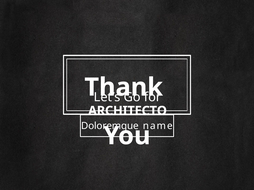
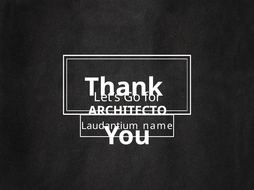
Doloremque: Doloremque -> Laudantium (110, 126)
